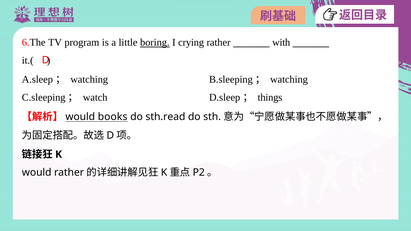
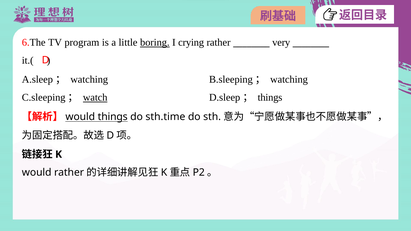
with: with -> very (281, 43)
watch underline: none -> present (95, 98)
would books: books -> things (113, 117)
sth.read: sth.read -> sth.time (165, 117)
